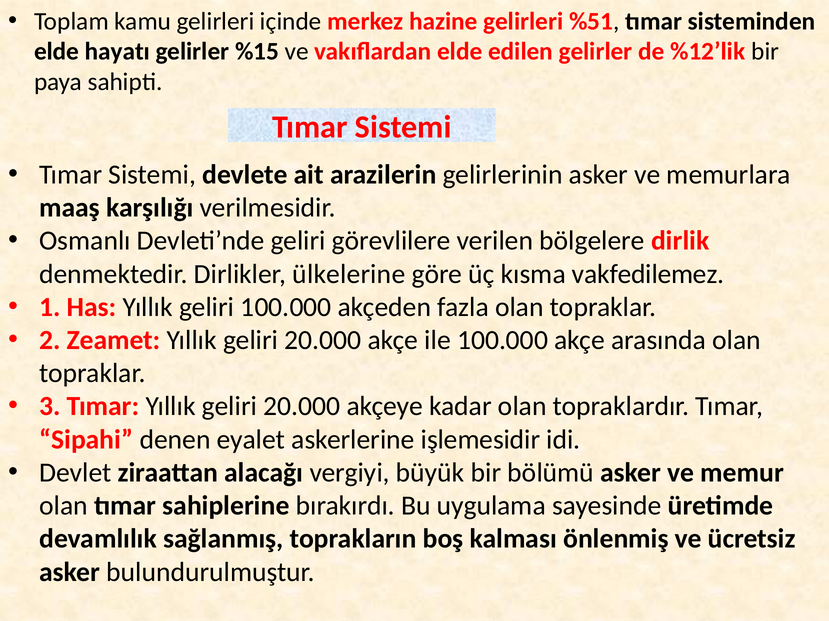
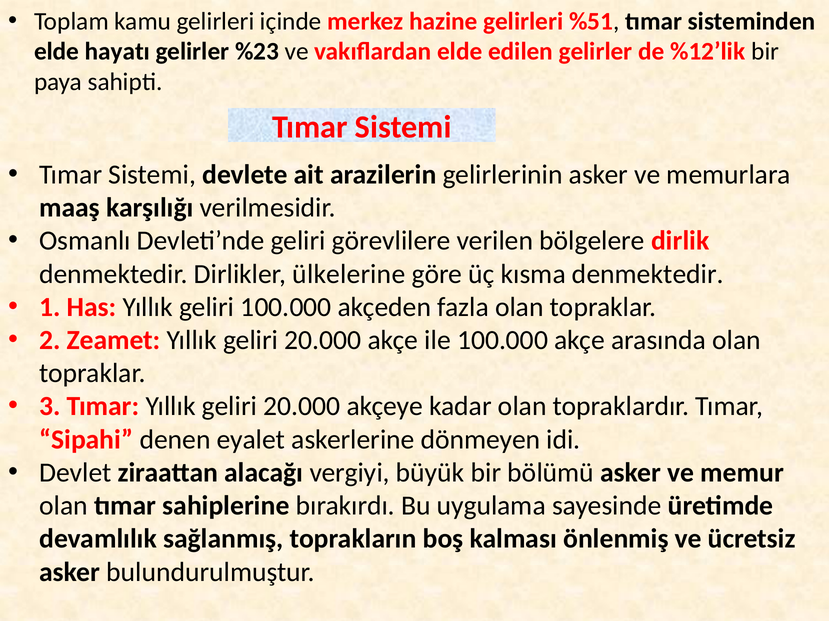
%15: %15 -> %23 (257, 52)
kısma vakfedilemez: vakfedilemez -> denmektedir (648, 274)
işlemesidir: işlemesidir -> dönmeyen (481, 440)
